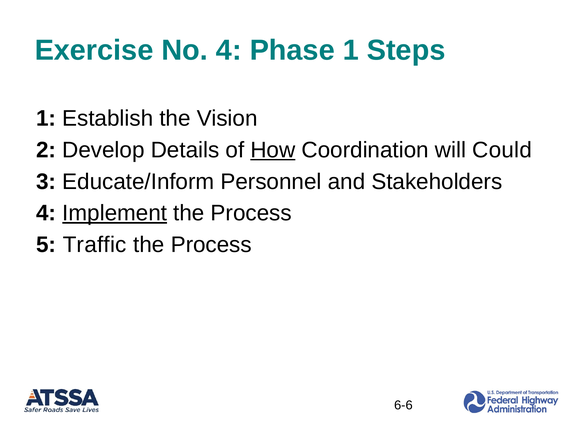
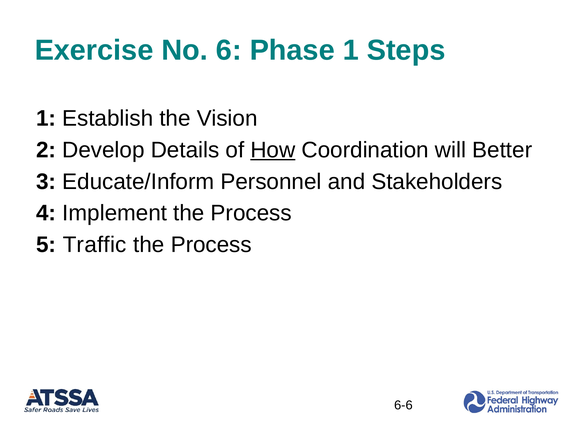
No 4: 4 -> 6 (229, 50)
Could: Could -> Better (502, 150)
Implement underline: present -> none (115, 213)
